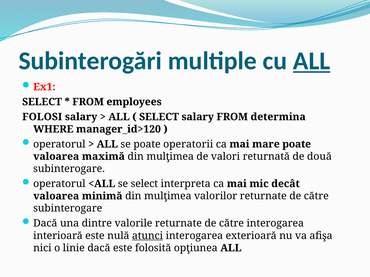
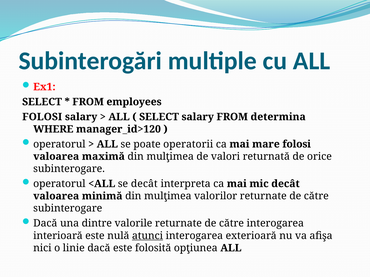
ALL underline: present -> none (312, 61)
mare poate: poate -> folosi (297, 144)
două: două -> orice (319, 157)
se select: select -> decât (144, 184)
